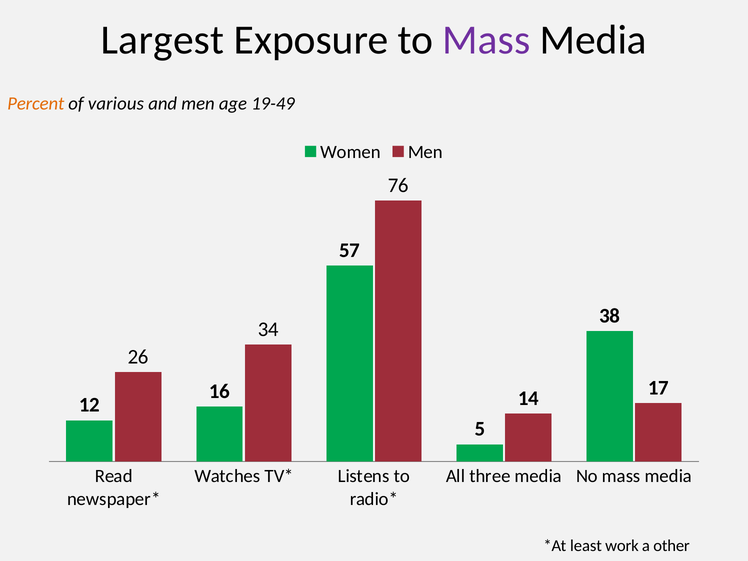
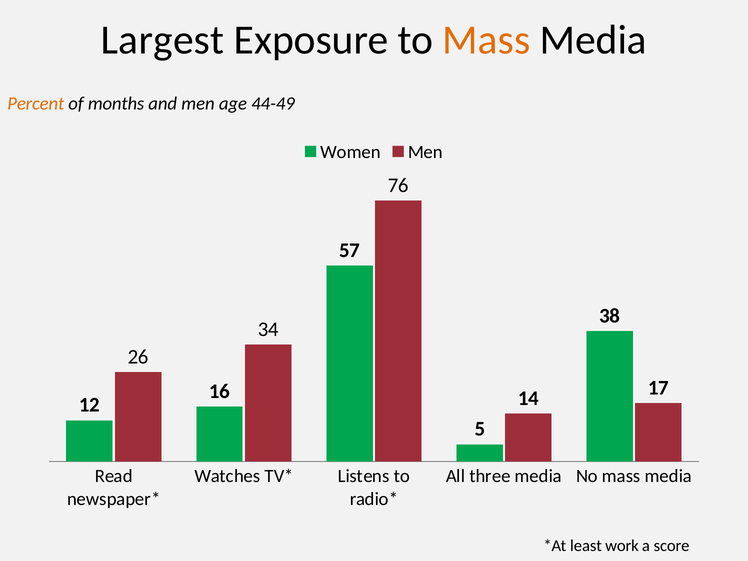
Mass colour: purple -> orange (486, 40)
various: various -> months (116, 103)
19-49: 19-49 -> 44-49 (273, 103)
other: other -> score (672, 546)
